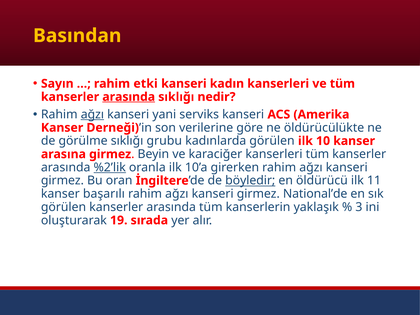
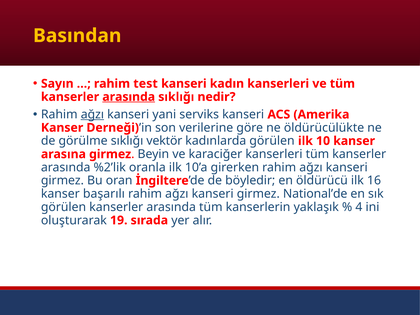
etki: etki -> test (146, 84)
grubu: grubu -> vektör (164, 141)
%2’lik underline: present -> none (110, 167)
böyledir underline: present -> none (250, 181)
11: 11 -> 16 (374, 181)
3: 3 -> 4 (359, 207)
